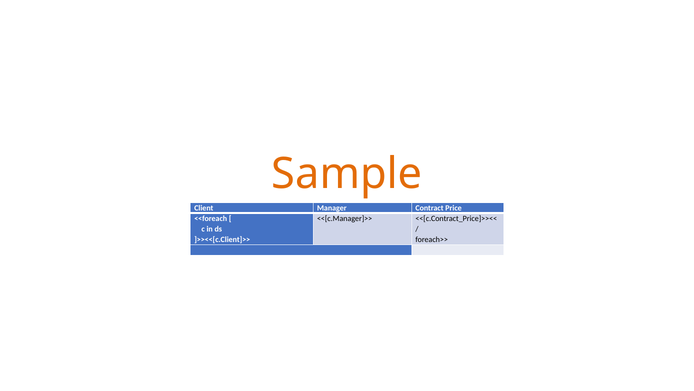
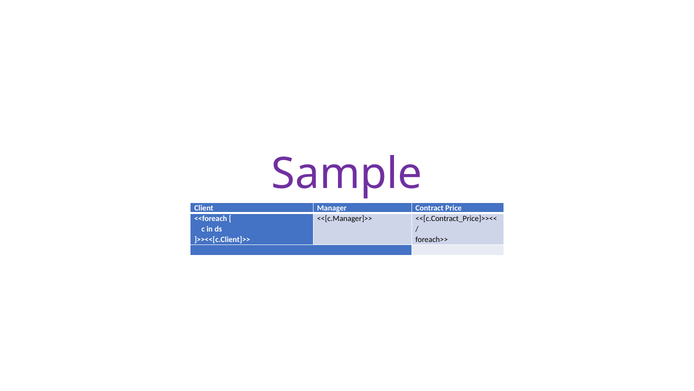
Sample colour: orange -> purple (347, 173)
